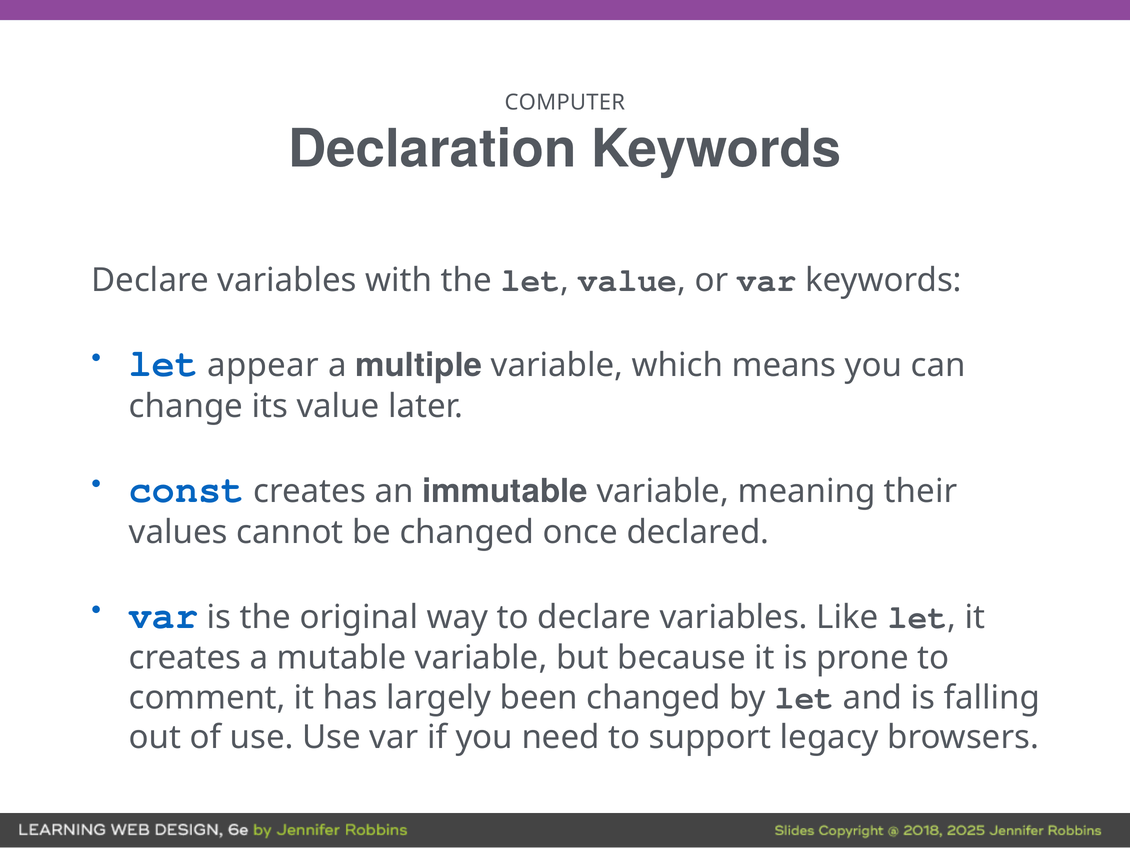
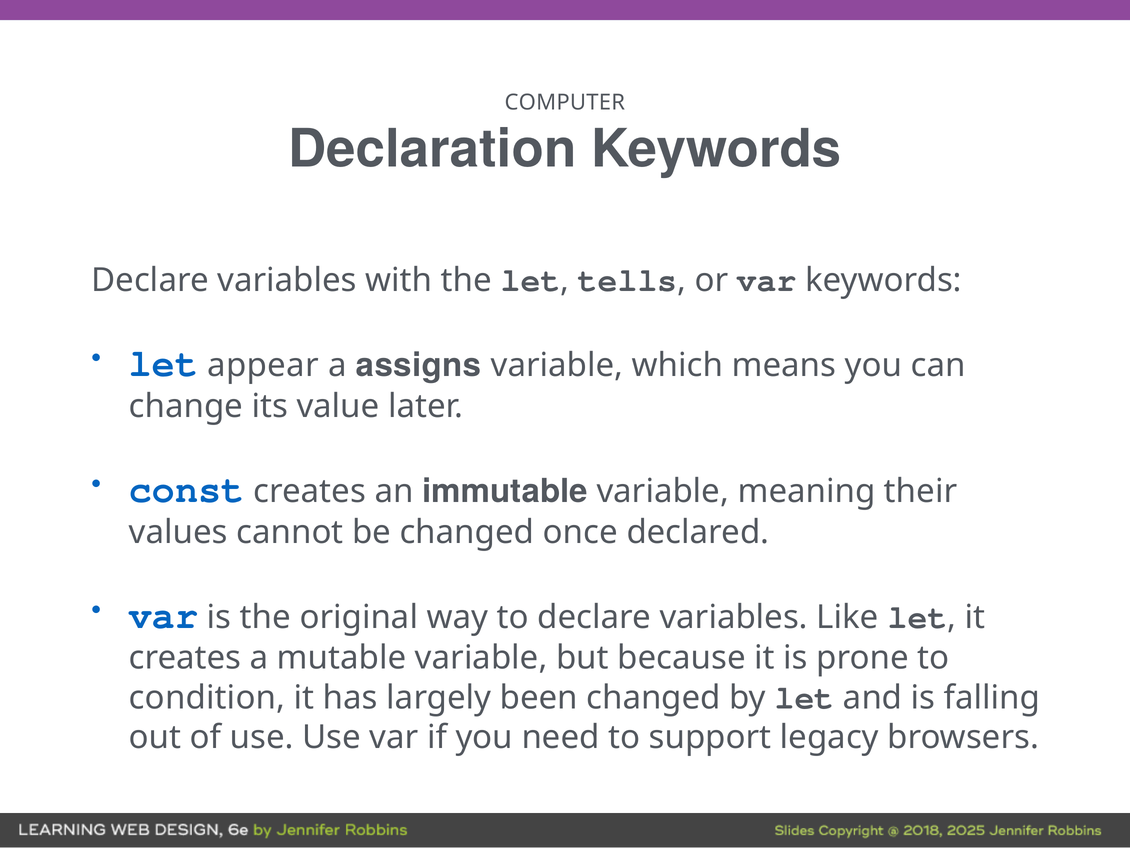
value: value -> tells (628, 280)
multiple: multiple -> assigns (419, 365)
comment: comment -> condition (207, 697)
